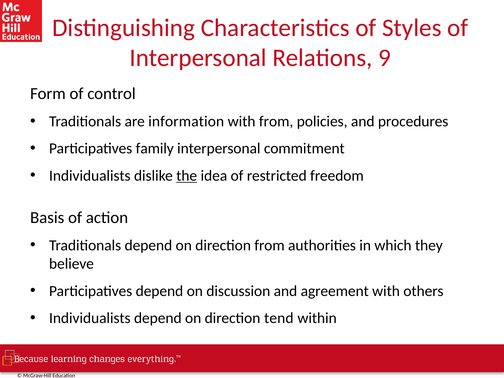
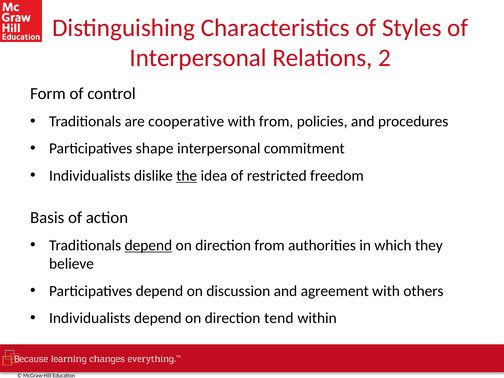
9: 9 -> 2 (385, 58)
information: information -> cooperative (186, 121)
family: family -> shape (155, 149)
depend underline: none -> present (148, 245)
